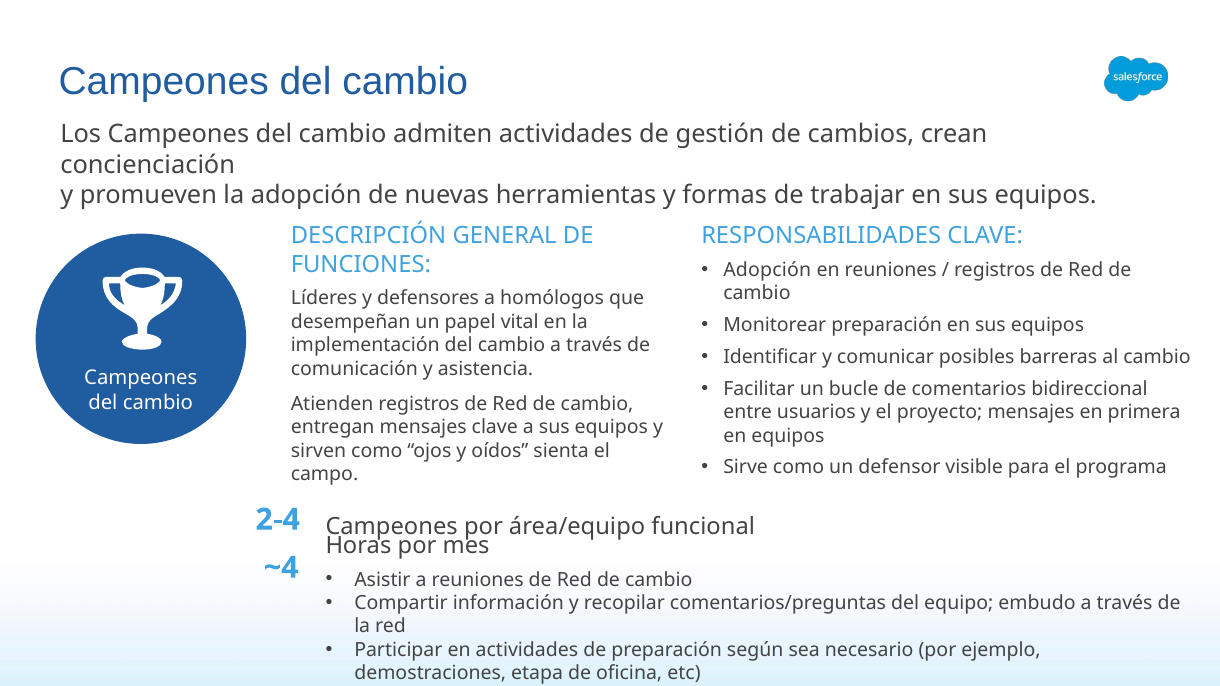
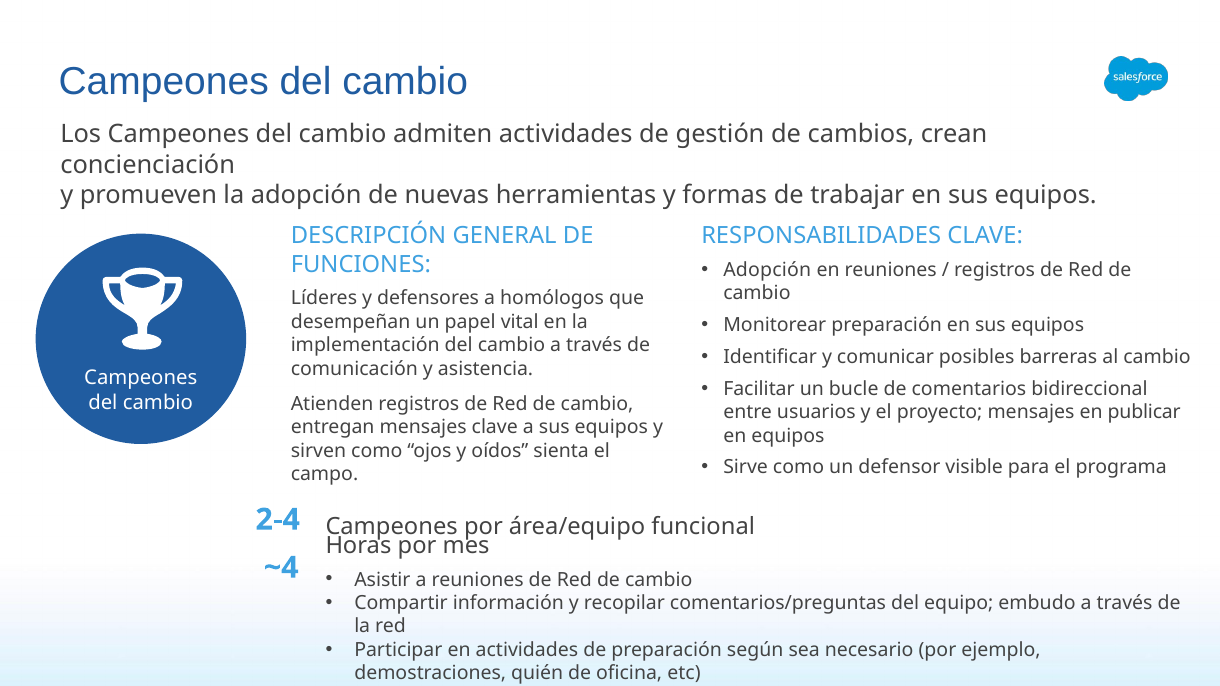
primera: primera -> publicar (1144, 412)
etapa: etapa -> quién (537, 673)
